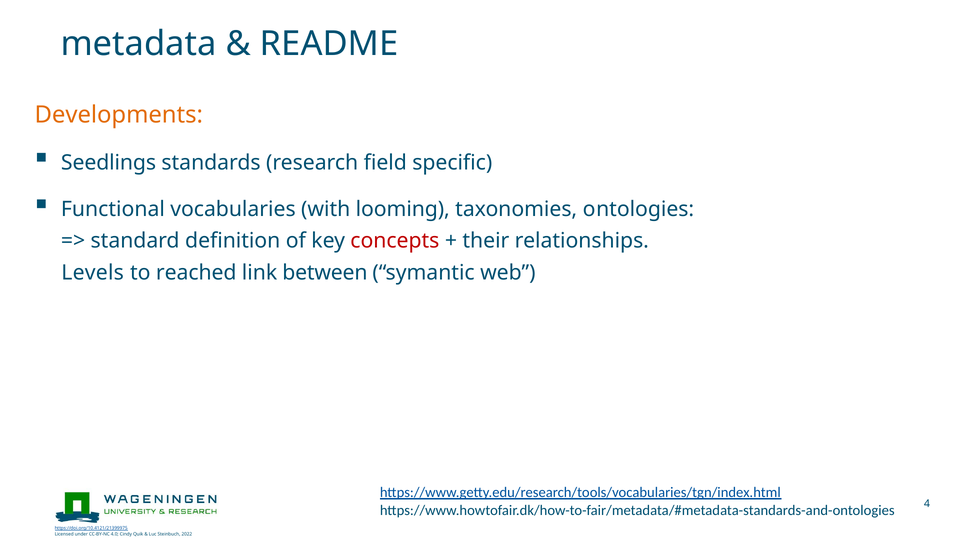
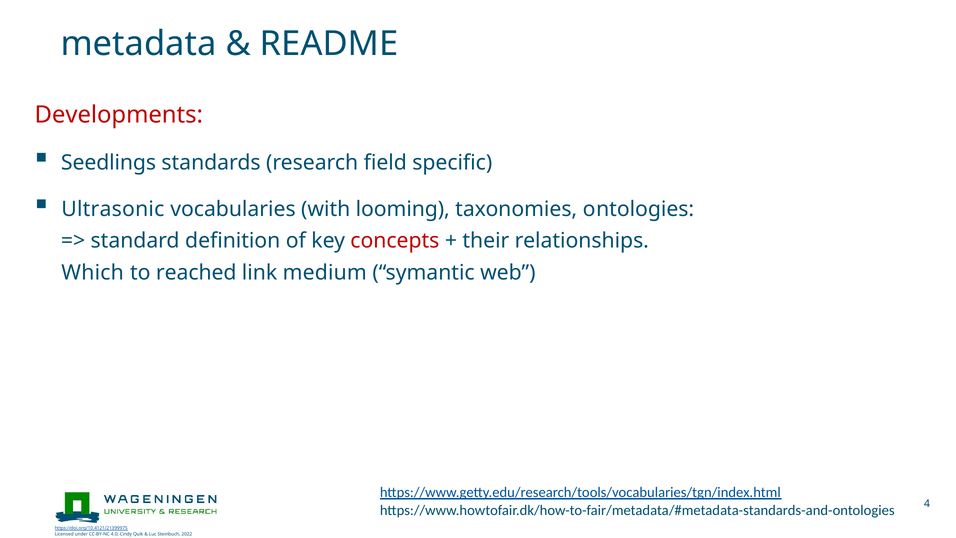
Developments colour: orange -> red (119, 115)
Functional: Functional -> Ultrasonic (113, 209)
Levels: Levels -> Which (93, 273)
between: between -> medium (325, 273)
